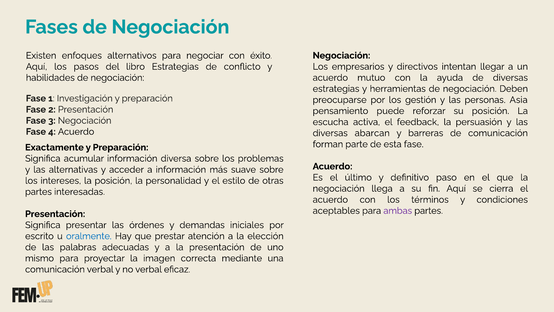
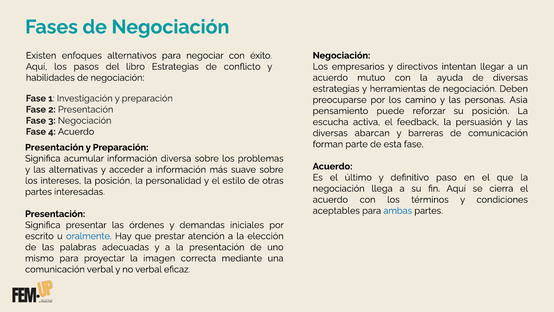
gestión: gestión -> camino (421, 100)
Exactamente: Exactamente -> Presentación (54, 147)
ambas colour: purple -> blue (398, 210)
